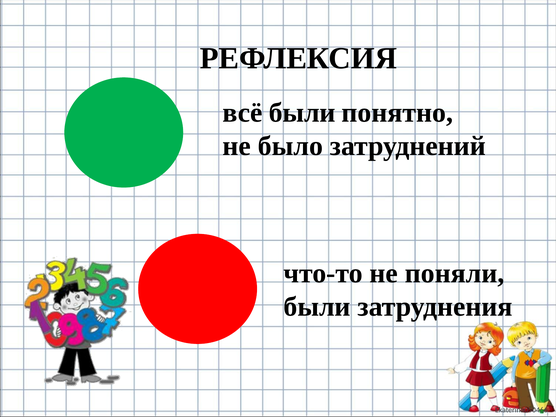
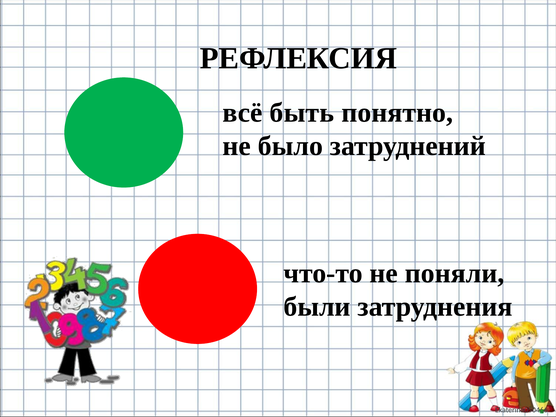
всё были: были -> быть (302, 113)
